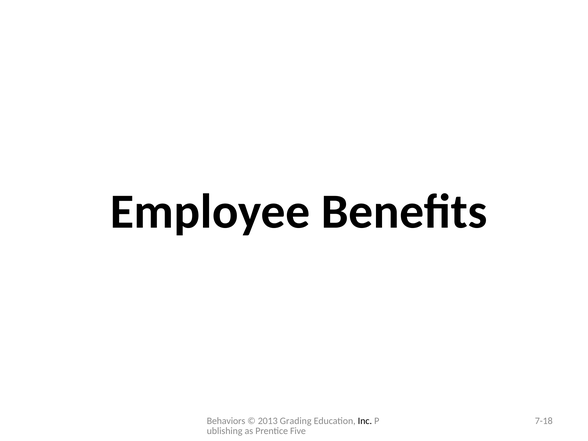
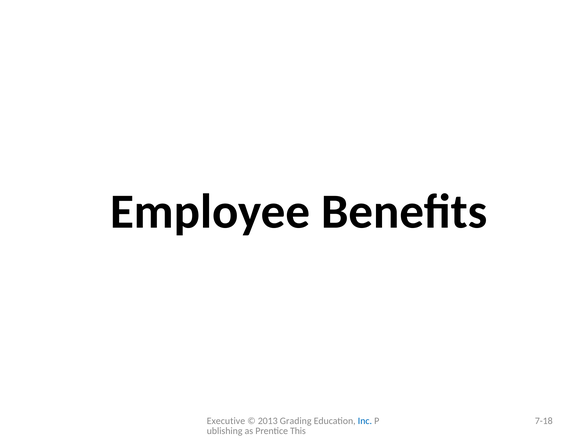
Behaviors: Behaviors -> Executive (226, 421)
Inc colour: black -> blue (365, 421)
Five: Five -> This (298, 431)
